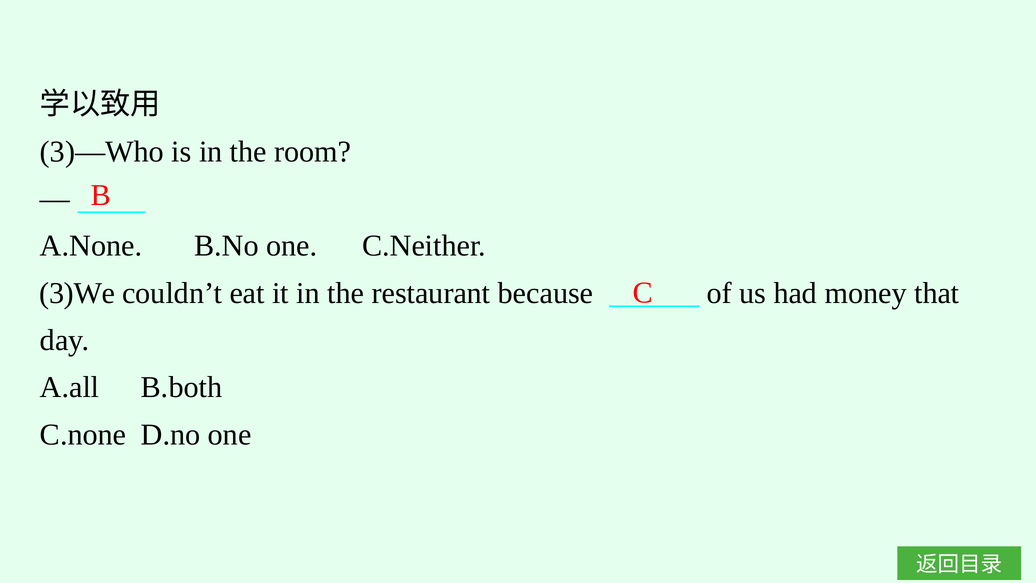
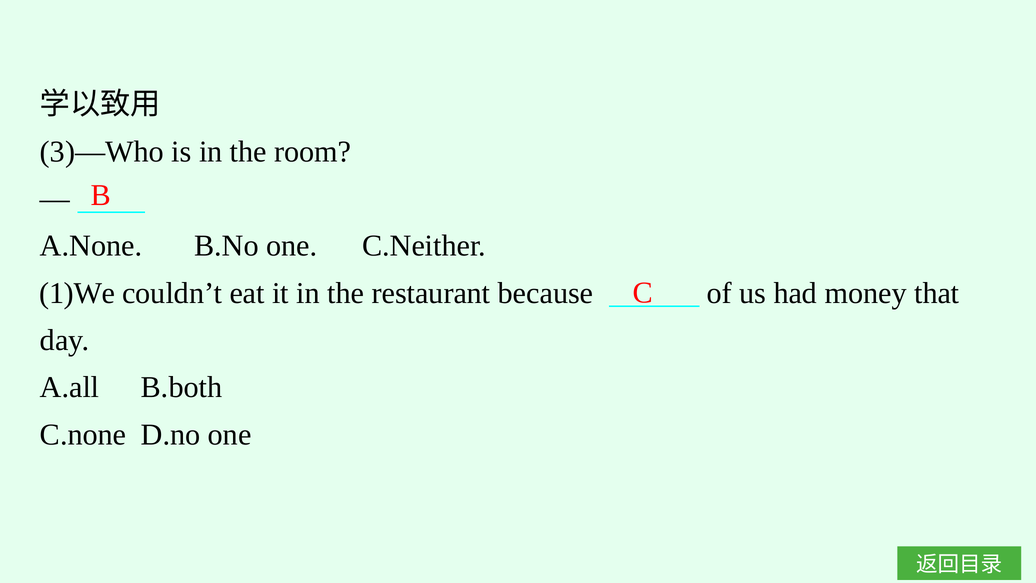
3)We: 3)We -> 1)We (77, 293)
